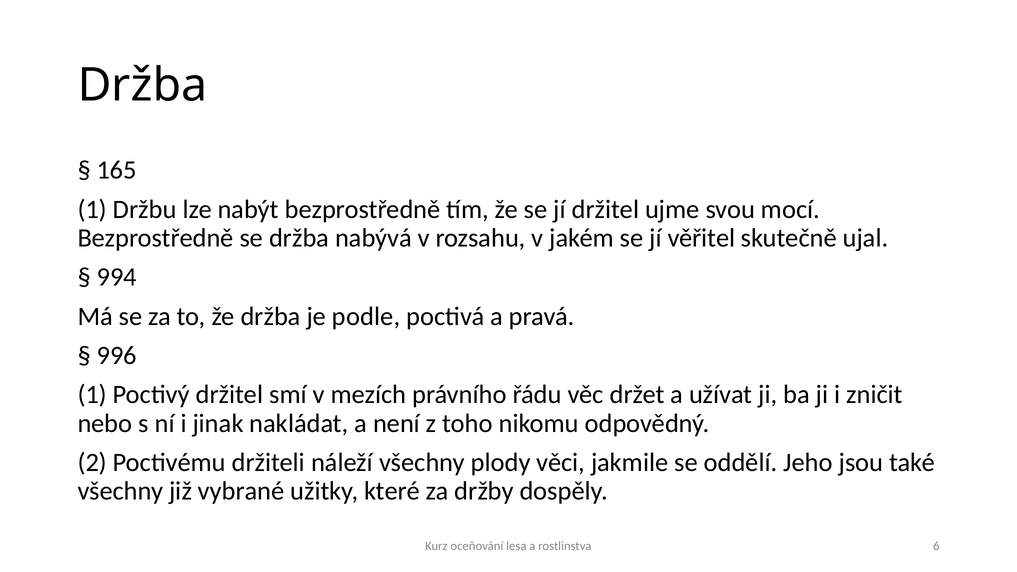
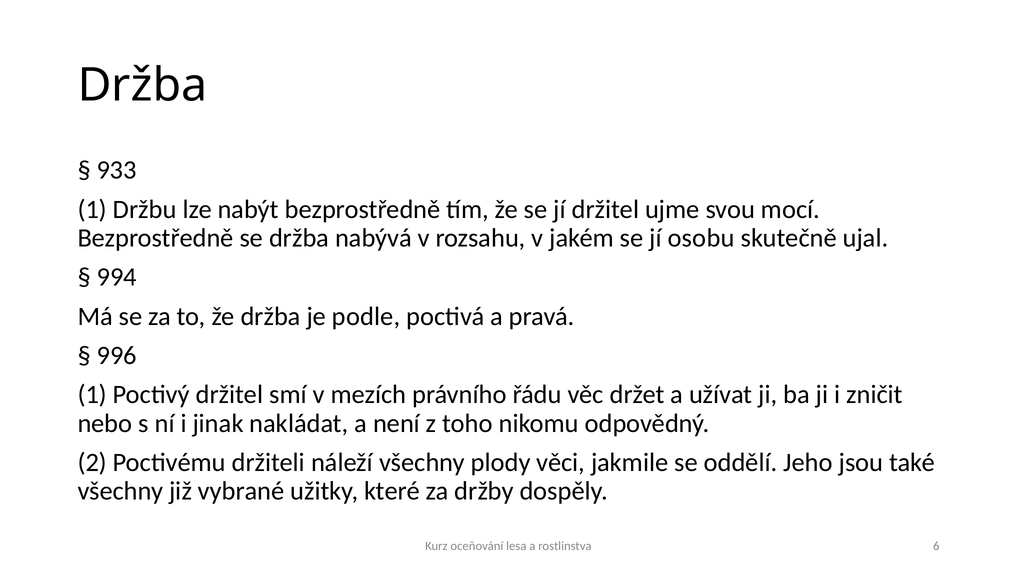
165: 165 -> 933 (117, 170)
věřitel: věřitel -> osobu (701, 238)
